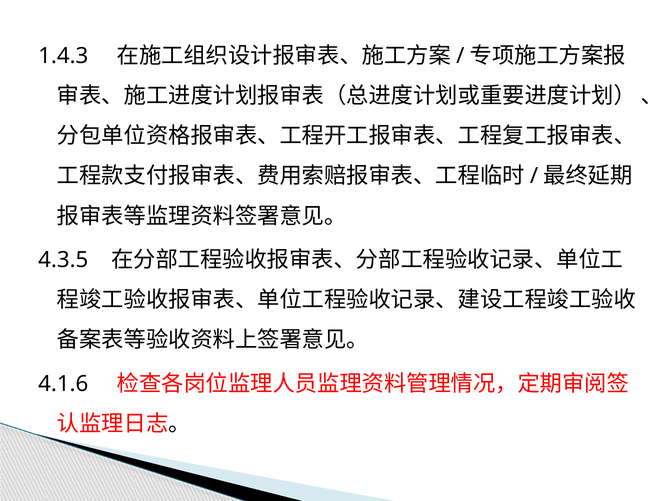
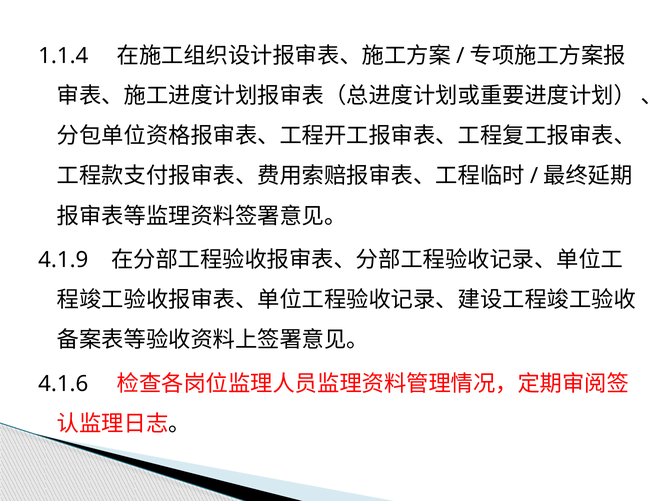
1.4.3: 1.4.3 -> 1.1.4 (63, 56)
4.3.5: 4.3.5 -> 4.1.9 (63, 260)
